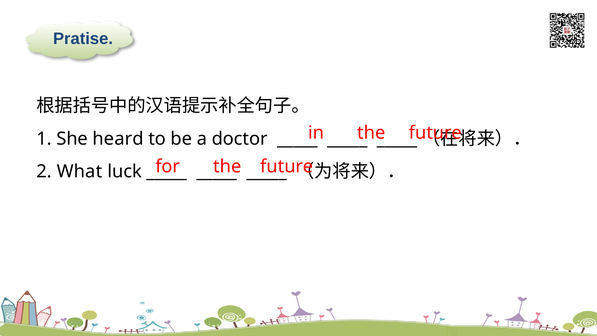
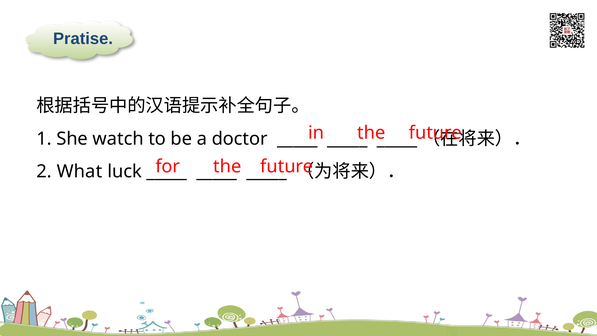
heard: heard -> watch (118, 139)
